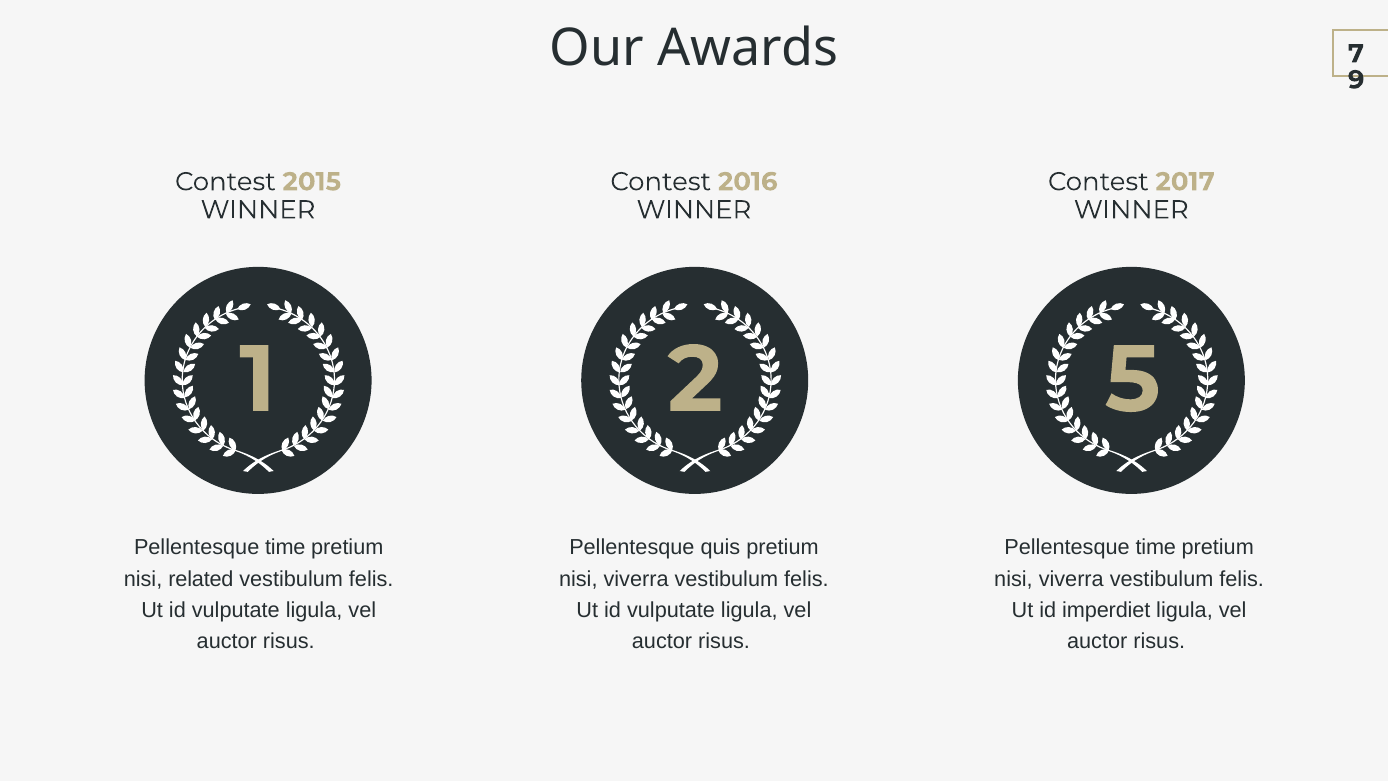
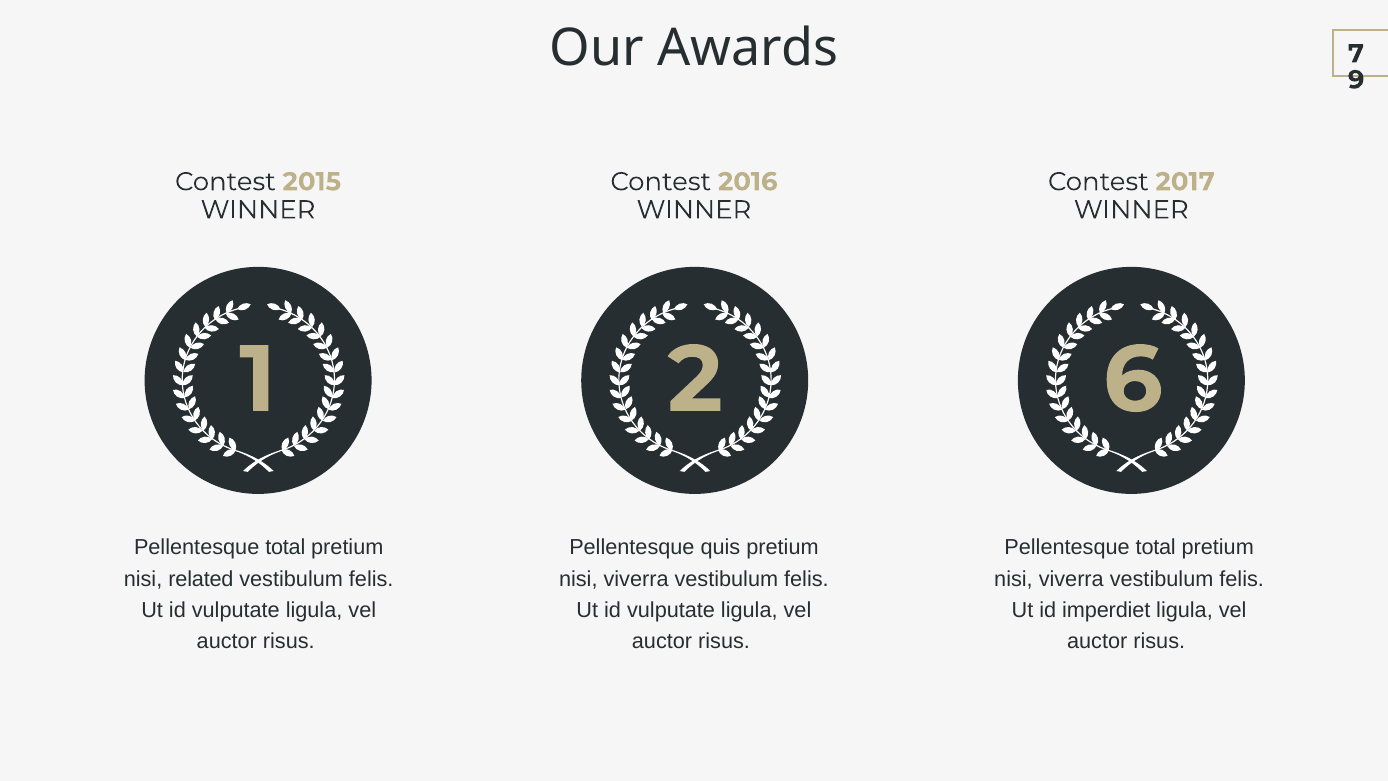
5: 5 -> 6 (1133, 380)
time: time -> total (285, 547)
time: time -> total (1156, 547)
